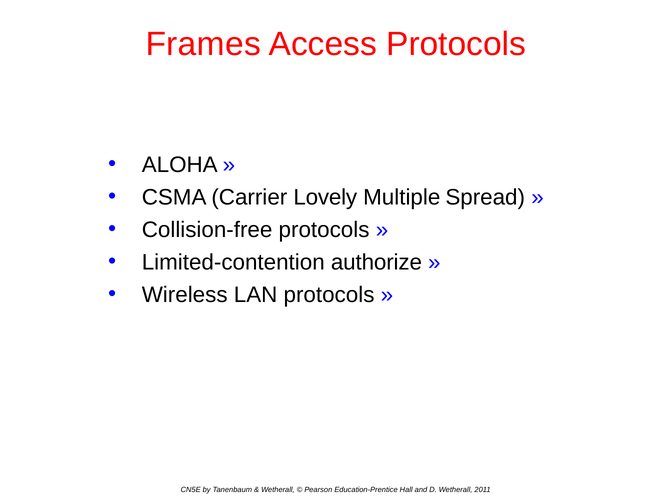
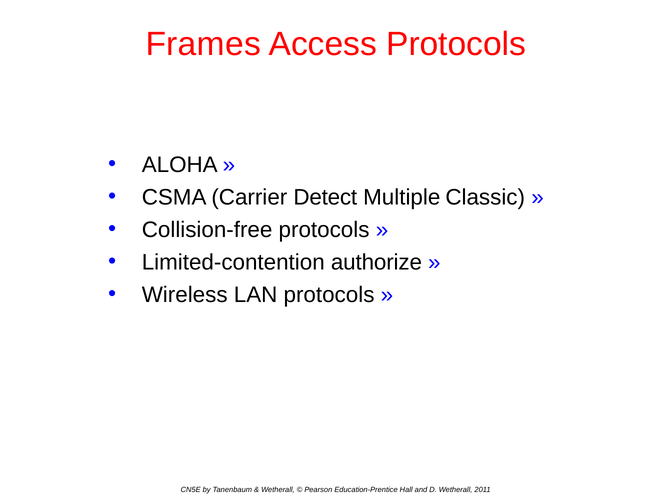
Lovely: Lovely -> Detect (325, 197)
Spread: Spread -> Classic (485, 197)
